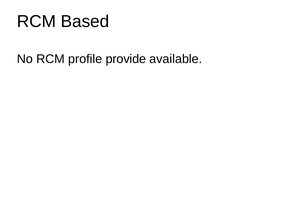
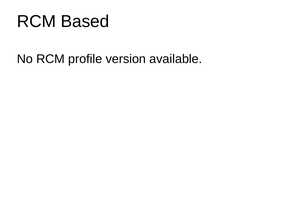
provide: provide -> version (126, 59)
